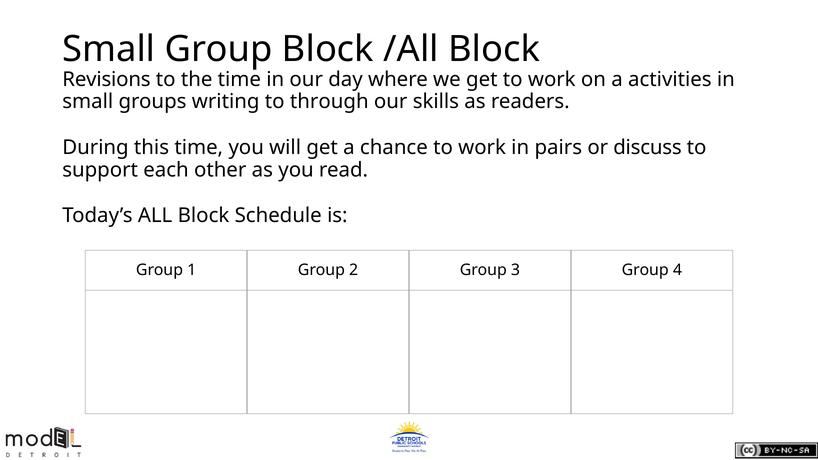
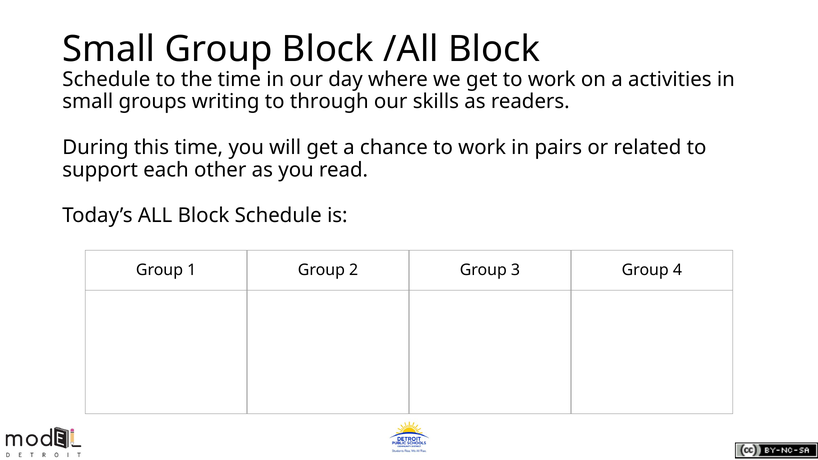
Revisions: Revisions -> Schedule (106, 80)
discuss: discuss -> related (647, 148)
